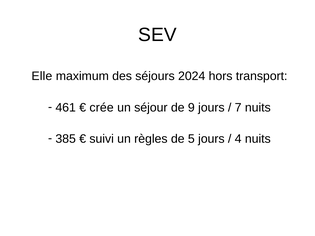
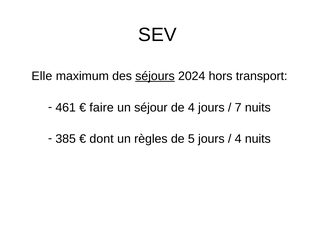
séjours underline: none -> present (155, 76)
crée: crée -> faire (102, 108)
de 9: 9 -> 4 (191, 108)
suivi: suivi -> dont (102, 139)
